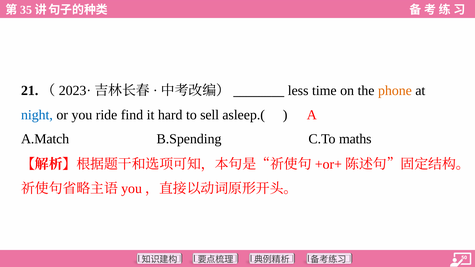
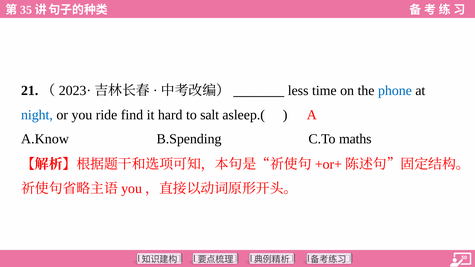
phone colour: orange -> blue (395, 91)
sell: sell -> salt (210, 115)
A.Match: A.Match -> A.Know (45, 139)
